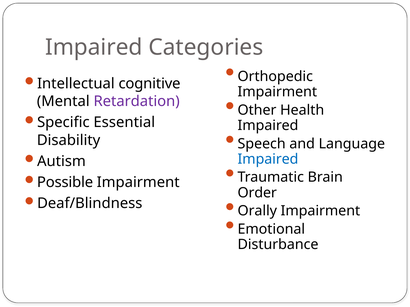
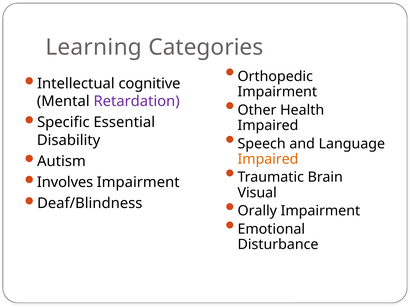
Impaired: Impaired -> Learning (94, 47)
Impaired colour: blue -> orange (268, 159)
Possible: Possible -> Involves (65, 183)
Order: Order -> Visual (257, 193)
